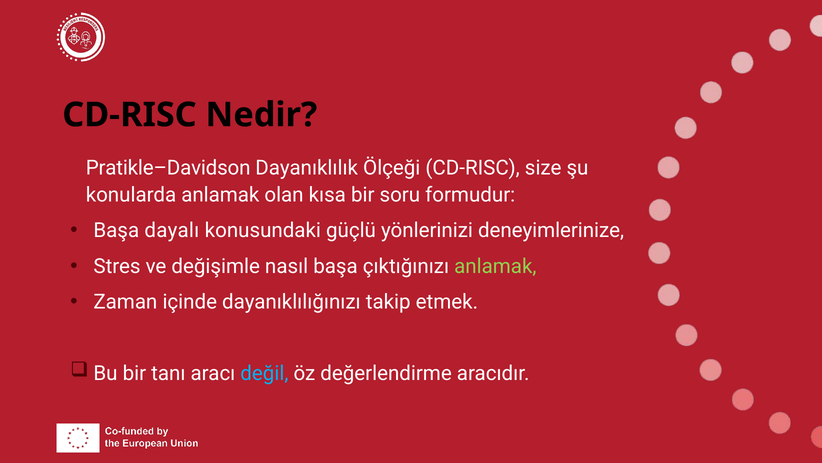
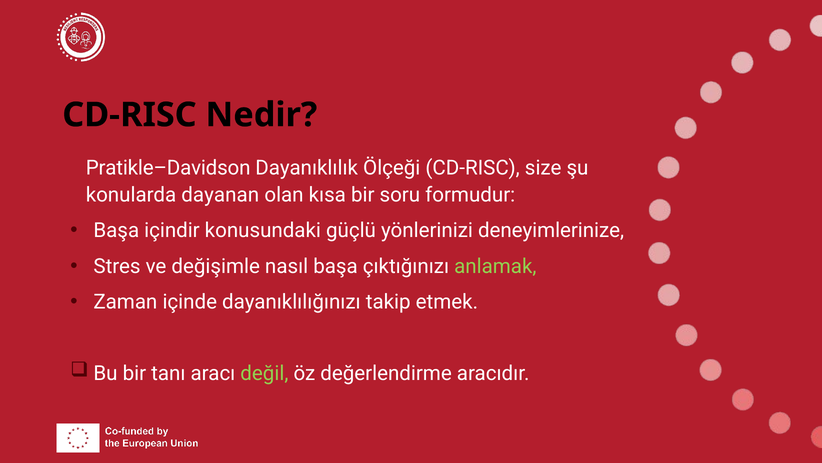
konularda anlamak: anlamak -> dayanan (220, 195)
dayalı: dayalı -> içindir (172, 230)
değil colour: light blue -> light green (264, 373)
